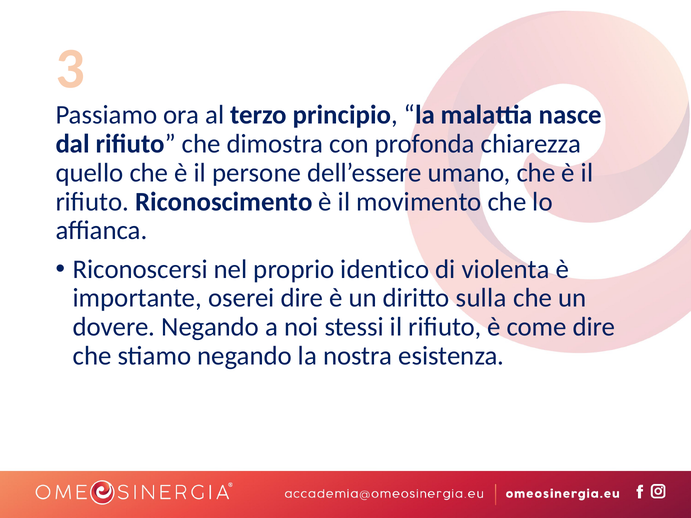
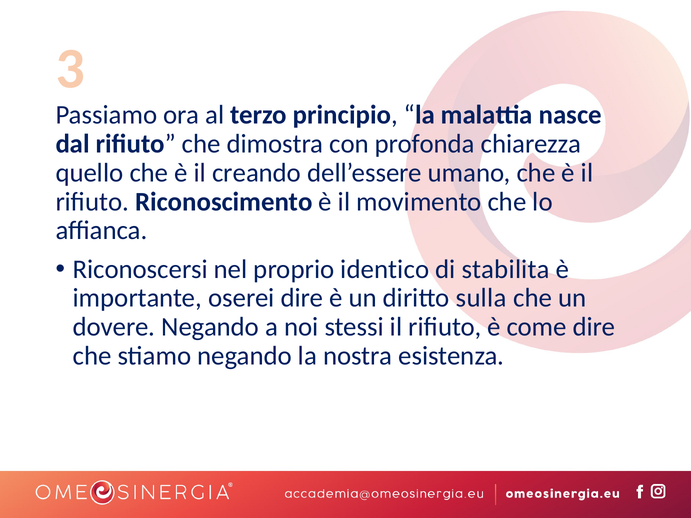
persone: persone -> creando (257, 173)
violenta: violenta -> stabilita (506, 269)
